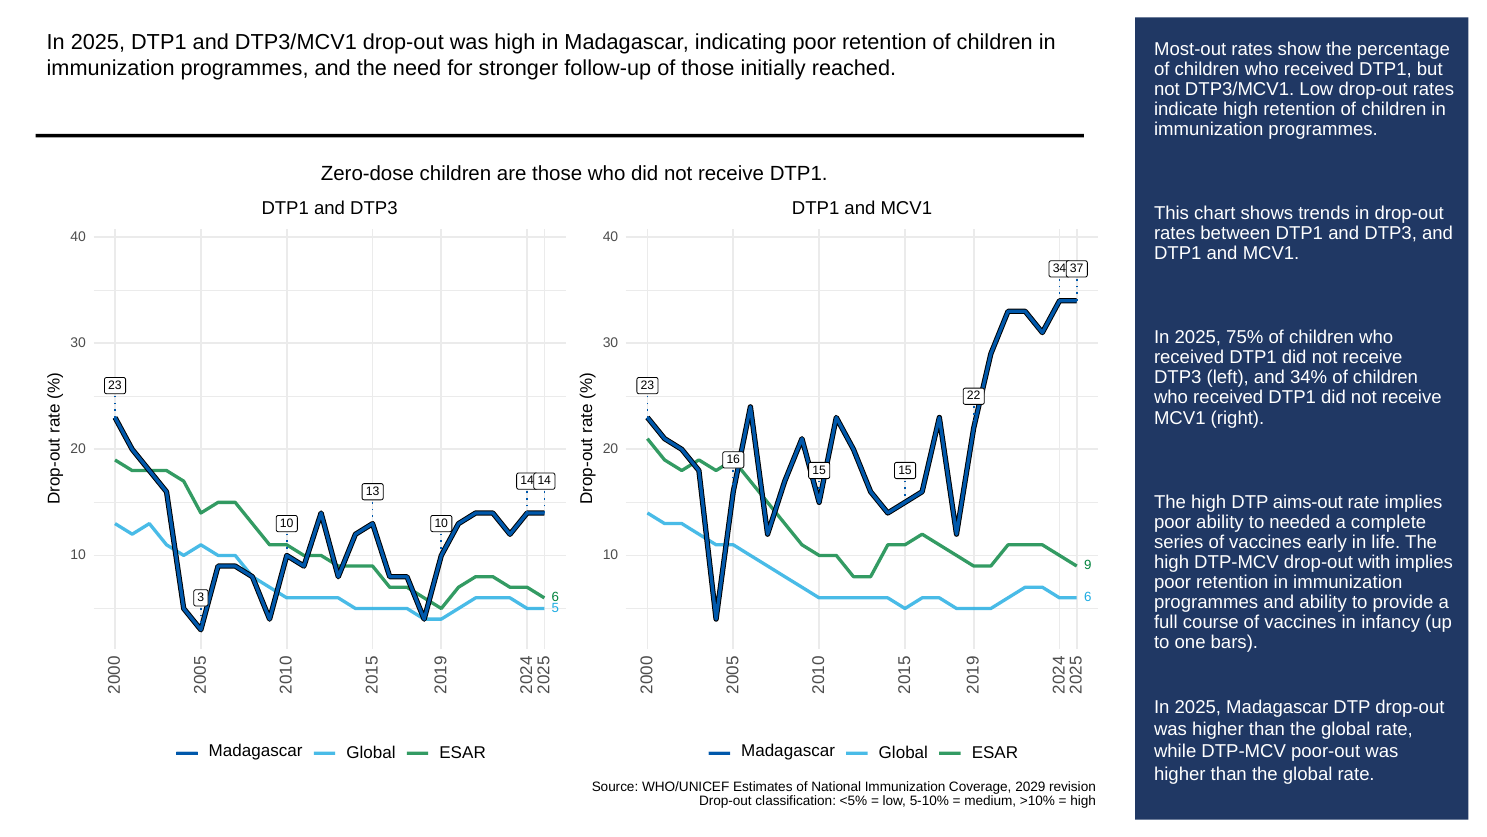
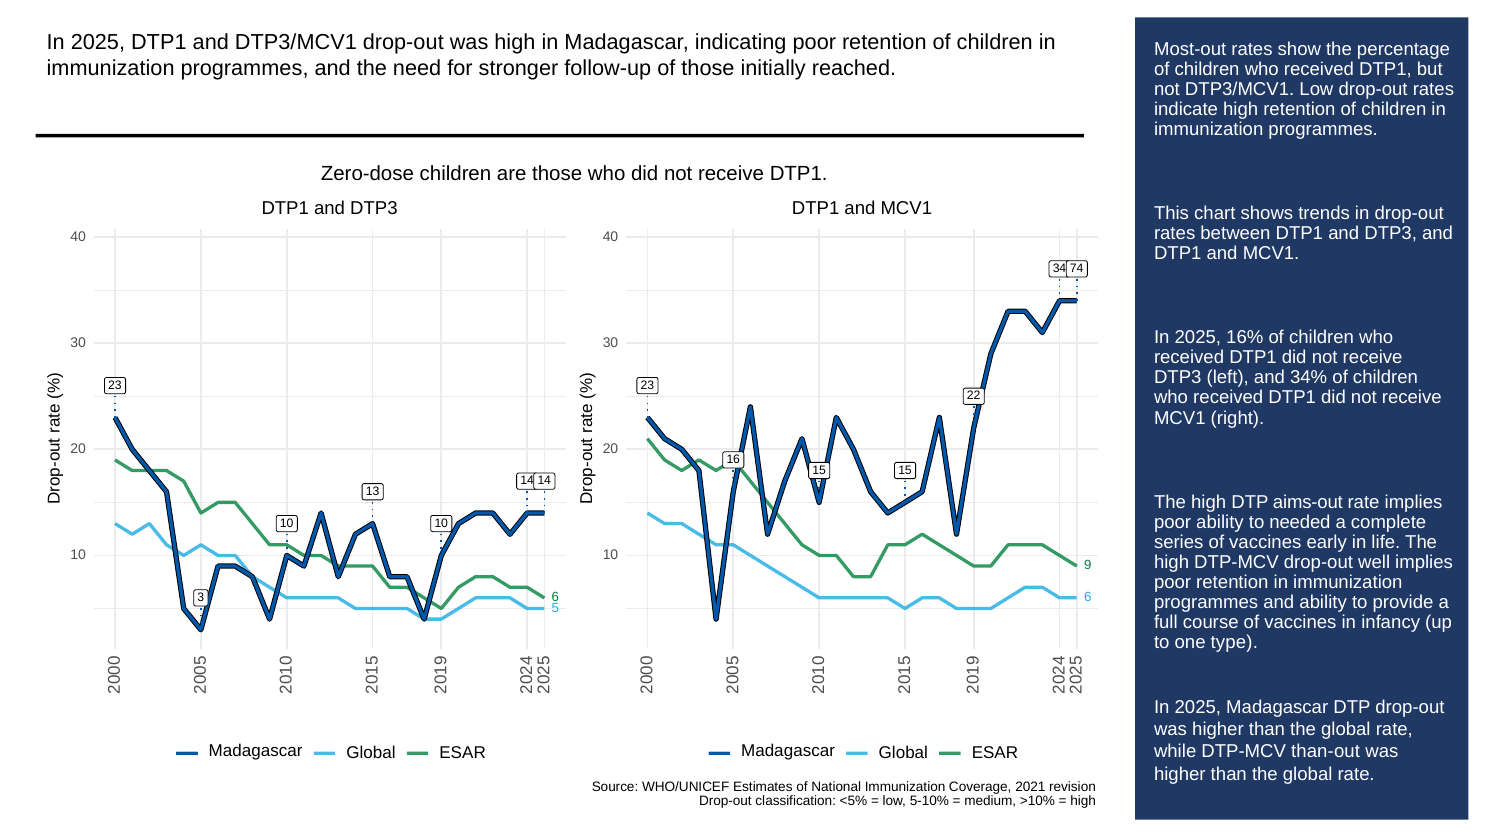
37: 37 -> 74 (1077, 268)
75%: 75% -> 16% (1245, 337)
with: with -> well (1374, 562)
bars: bars -> type (1234, 642)
poor-out: poor-out -> than-out (1326, 751)
2029: 2029 -> 2021 (1030, 786)
